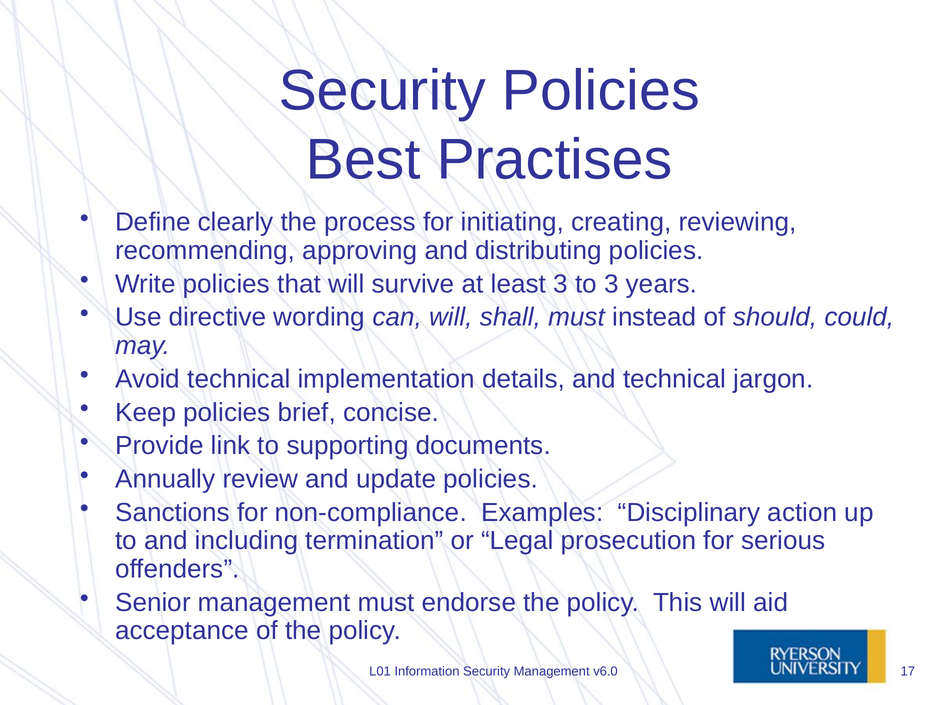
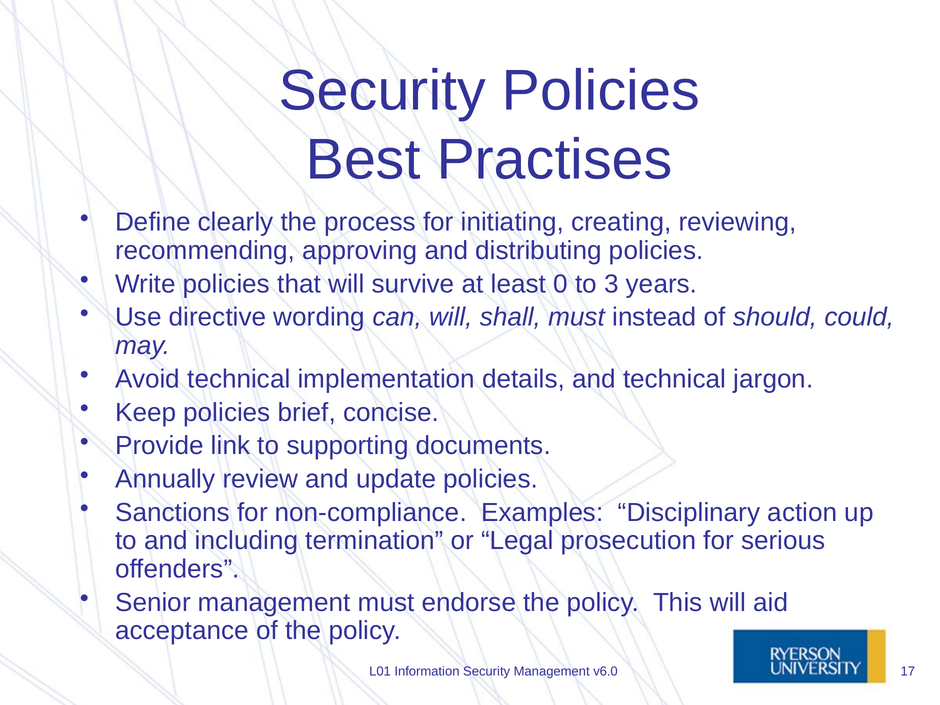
least 3: 3 -> 0 (560, 284)
